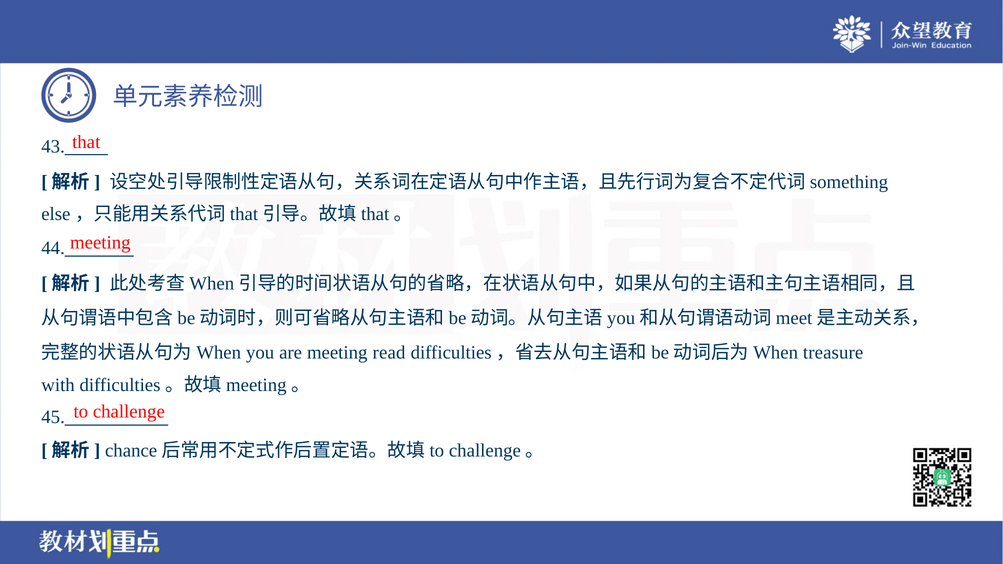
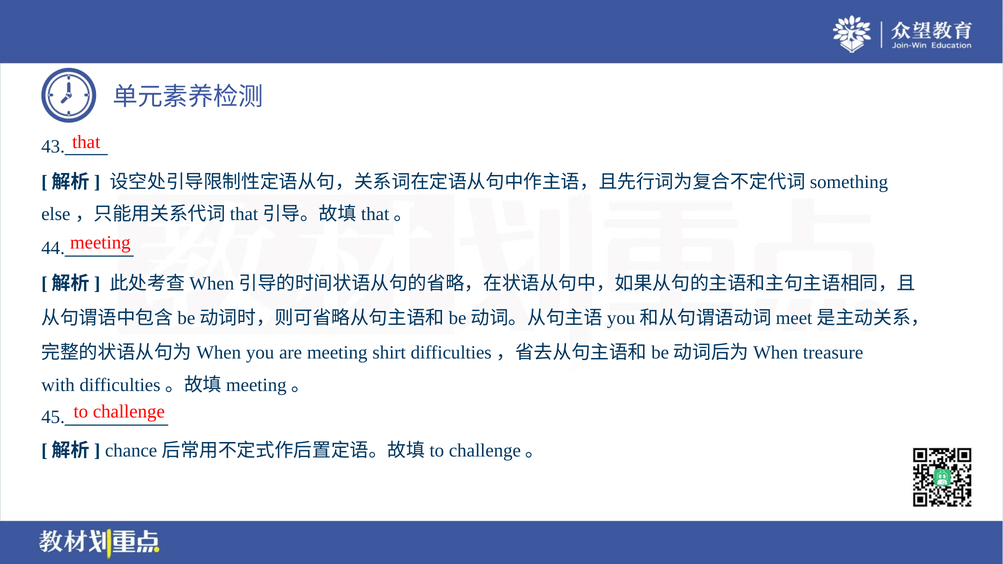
read: read -> shirt (389, 353)
